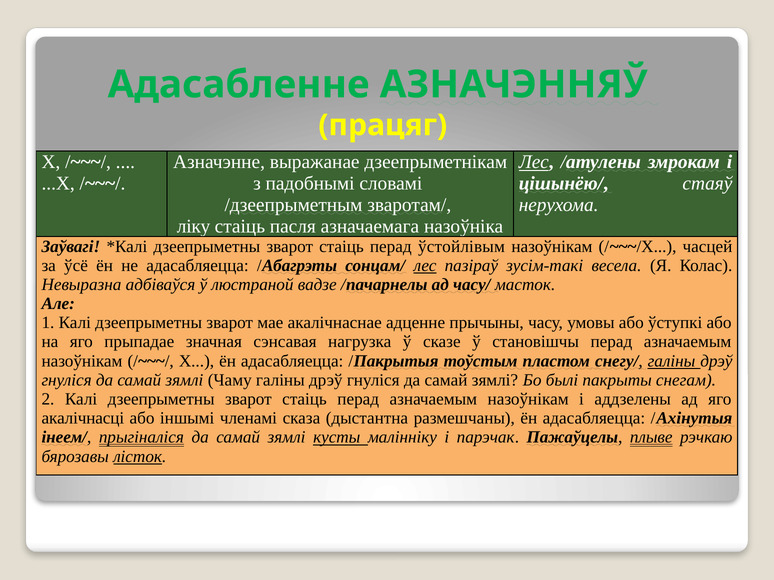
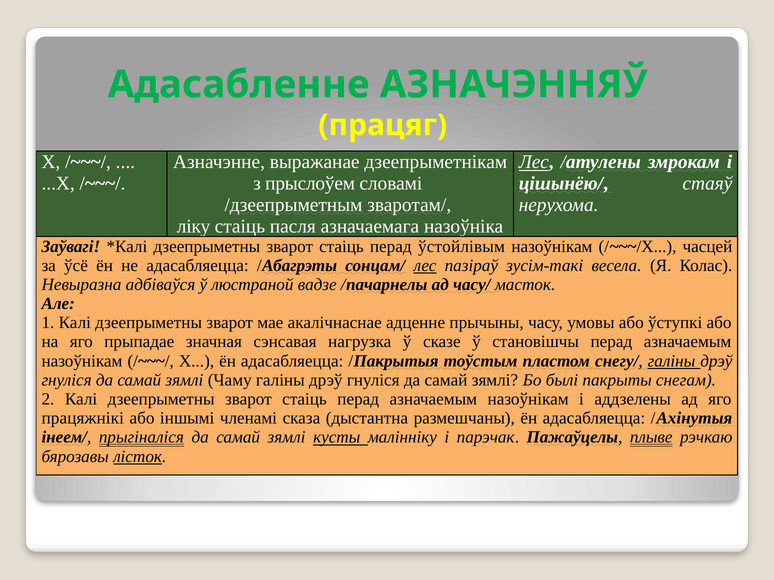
падобнымі: падобнымі -> прыслоўем (310, 183)
акалічнасці: акалічнасці -> працяжнікі (83, 419)
